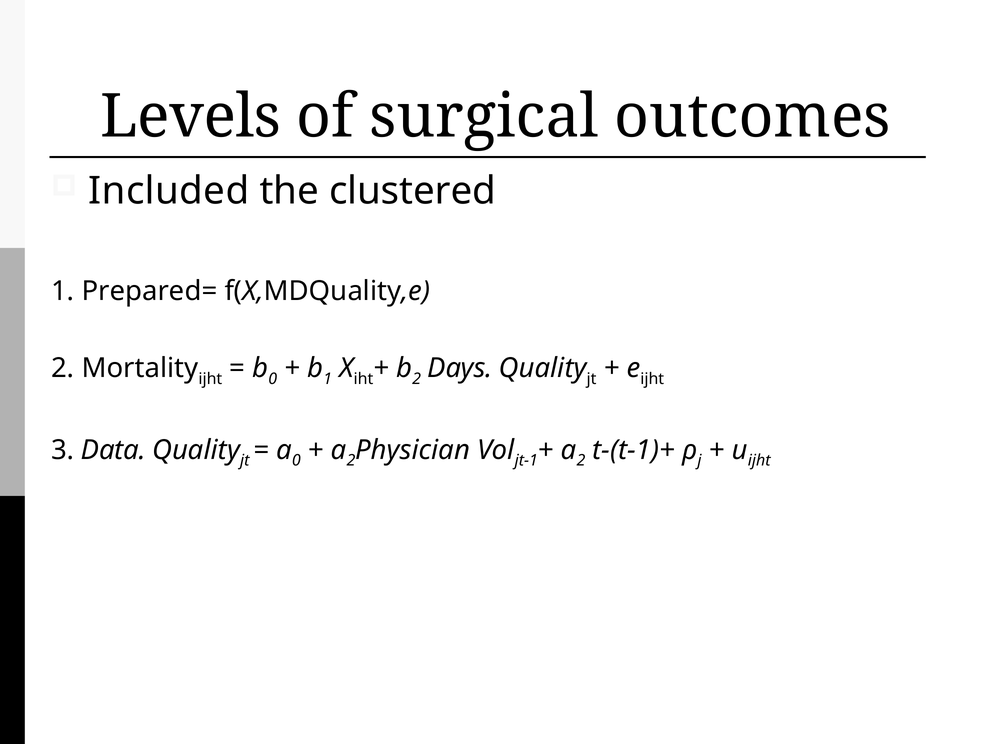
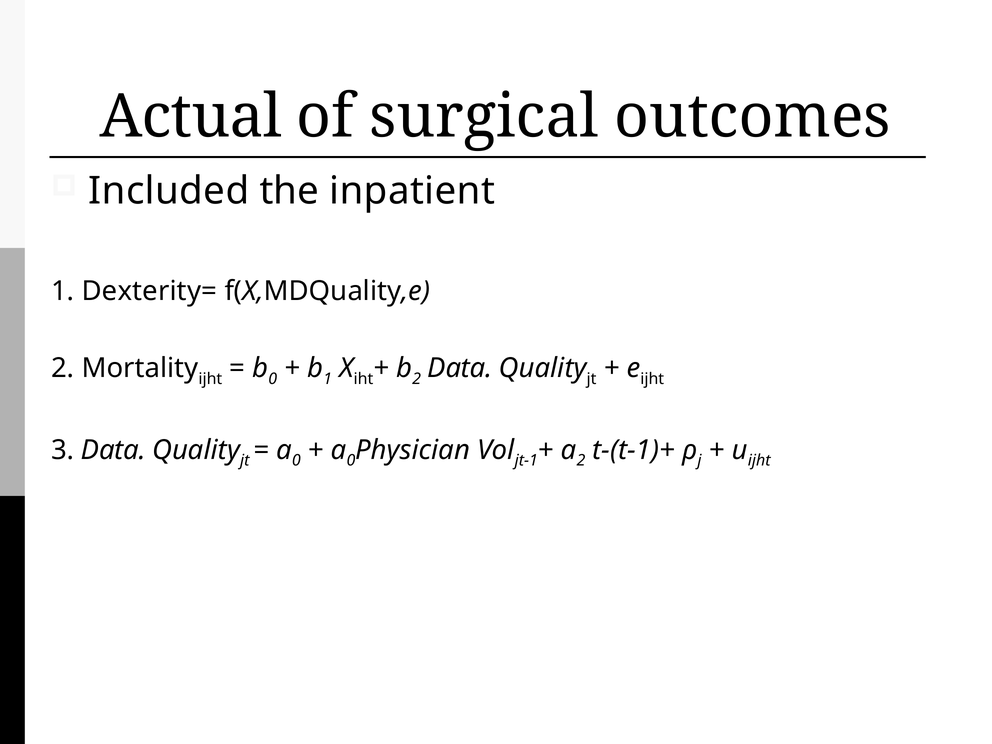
Levels: Levels -> Actual (191, 117)
clustered: clustered -> inpatient (412, 191)
Prepared=: Prepared= -> Dexterity= (149, 291)
2 Days: Days -> Data (460, 368)
2: 2 -> 0 (351, 461)
